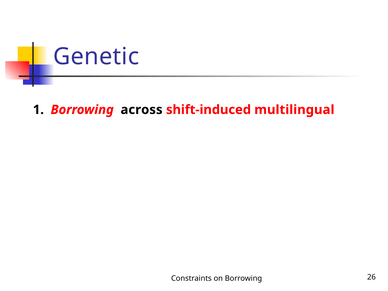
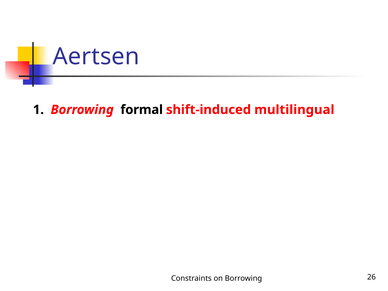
Genetic: Genetic -> Aertsen (96, 57)
across: across -> formal (142, 110)
